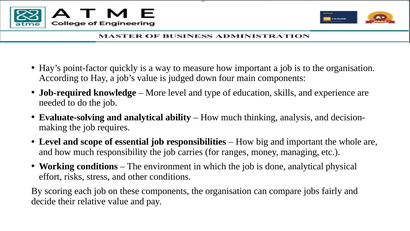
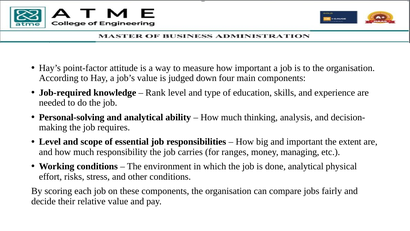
quickly: quickly -> attitude (124, 68)
More: More -> Rank (156, 93)
Evaluate-solving: Evaluate-solving -> Personal-solving (72, 117)
whole: whole -> extent (350, 142)
